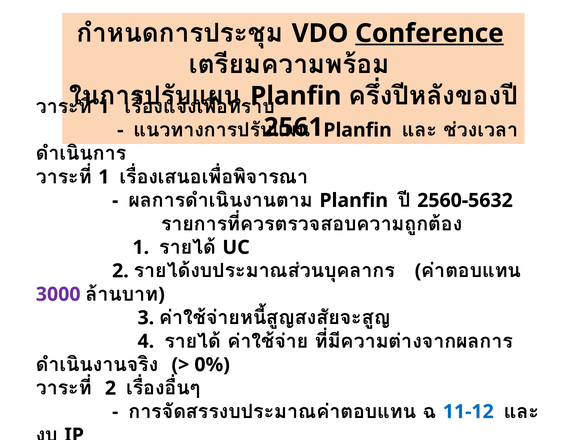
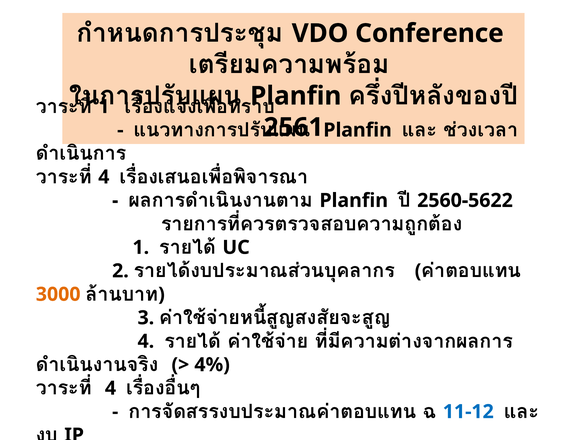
Conference underline: present -> none (429, 33)
1: 1 -> 4 (104, 177)
2560-5632: 2560-5632 -> 2560-5622 (465, 201)
3000 colour: purple -> orange (58, 295)
0%: 0% -> 4% (212, 365)
2: 2 -> 4 (110, 388)
